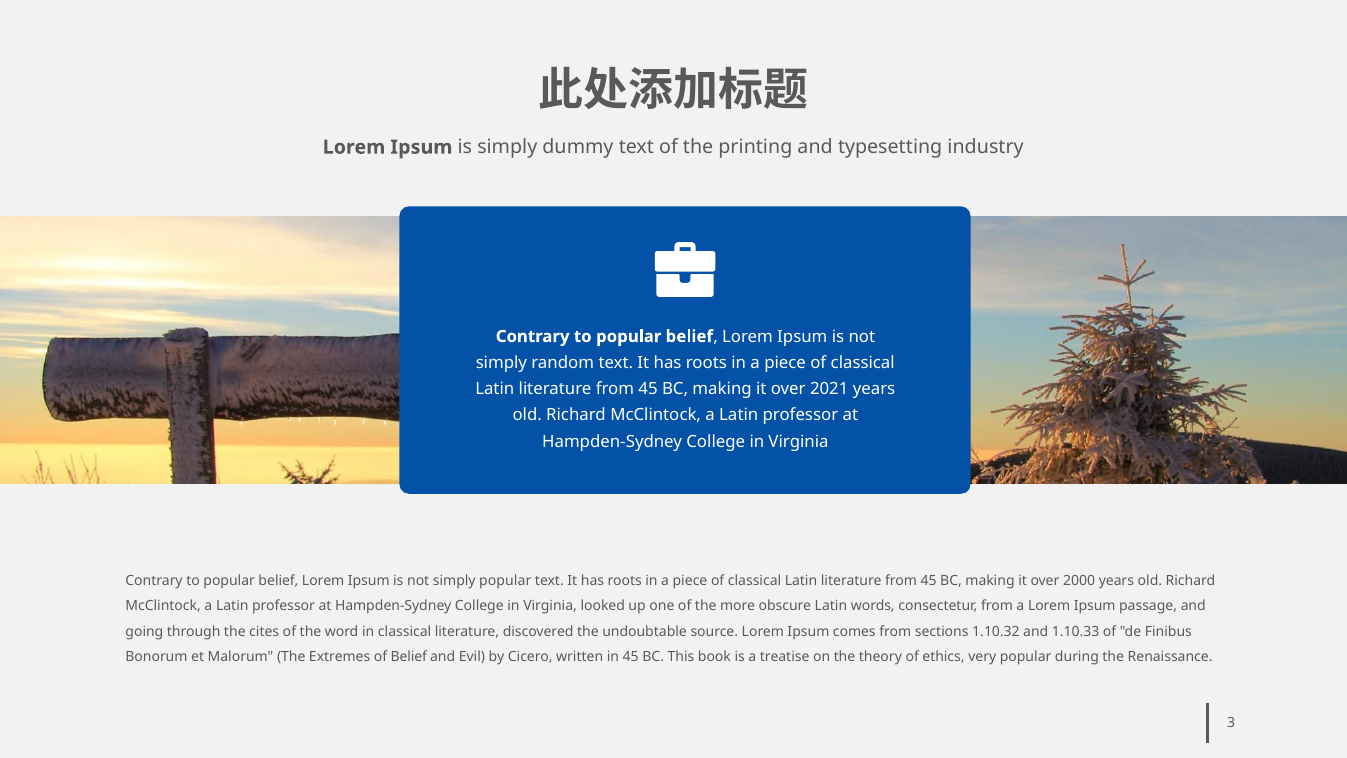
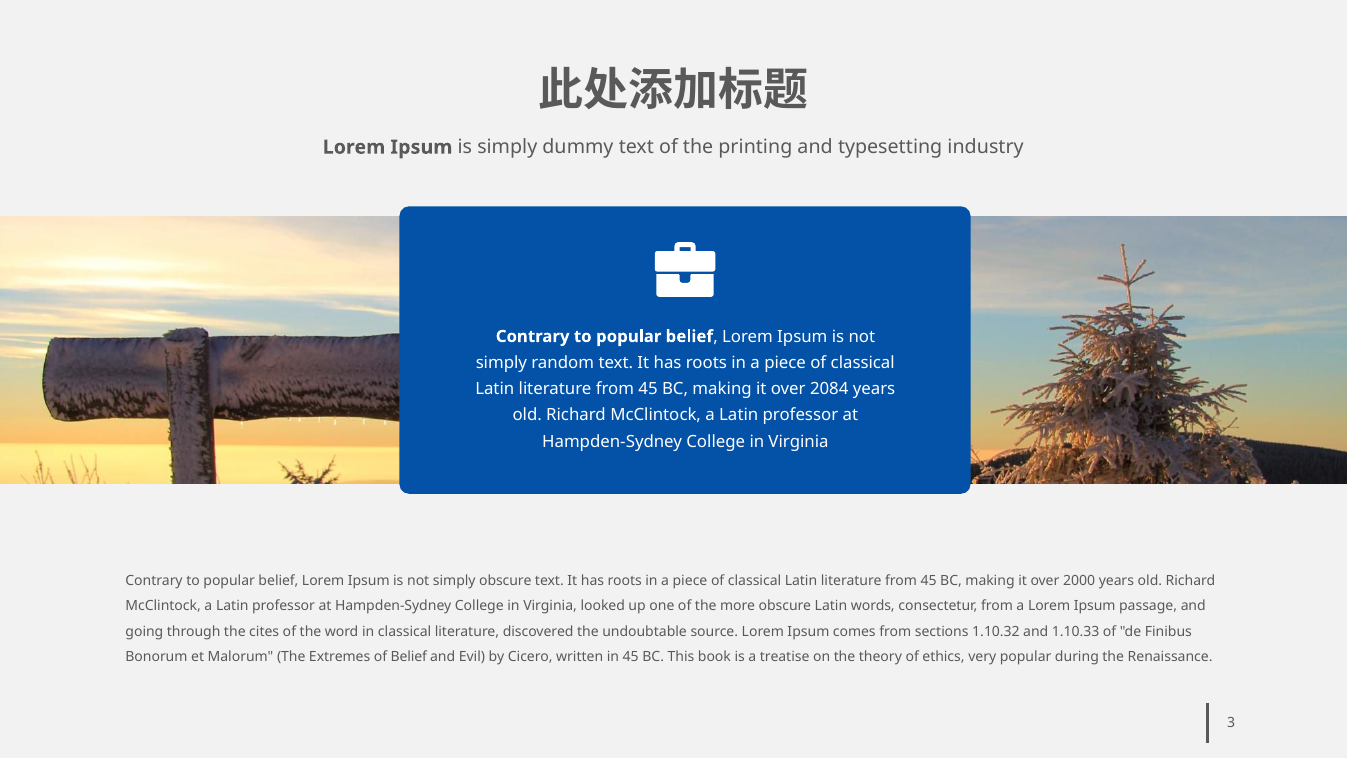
2021: 2021 -> 2084 (829, 389)
simply popular: popular -> obscure (505, 581)
